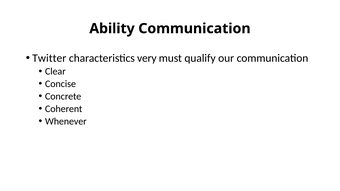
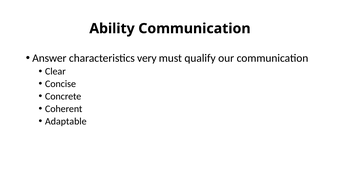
Twitter: Twitter -> Answer (49, 58)
Whenever: Whenever -> Adaptable (66, 121)
